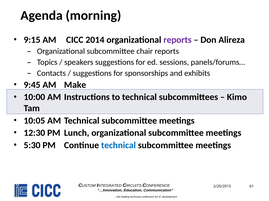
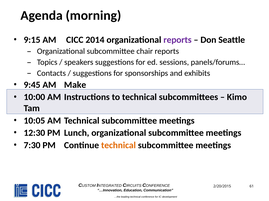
Alireza: Alireza -> Seattle (232, 40)
5:30: 5:30 -> 7:30 (32, 146)
technical colour: blue -> orange (118, 146)
